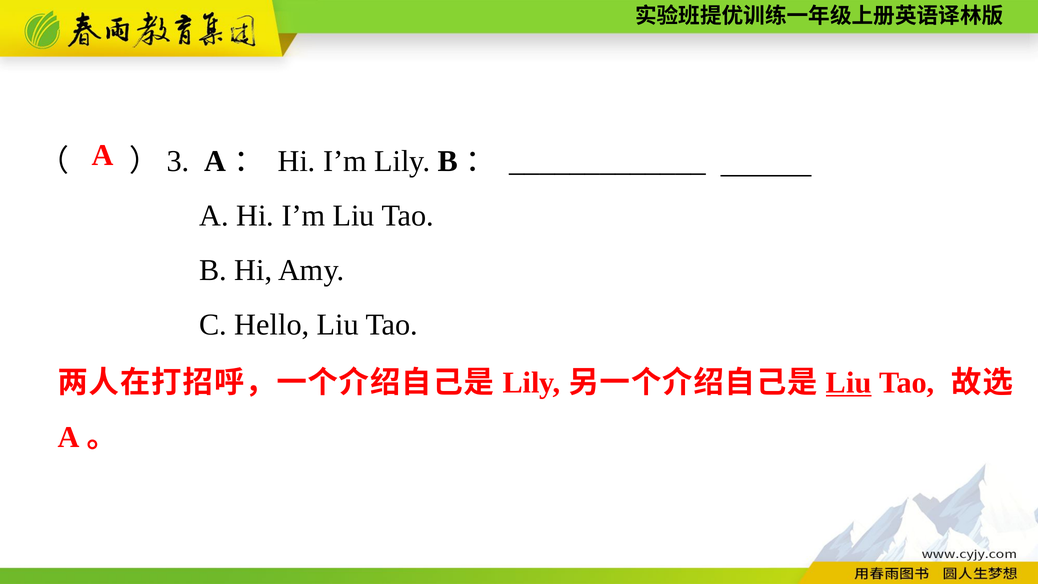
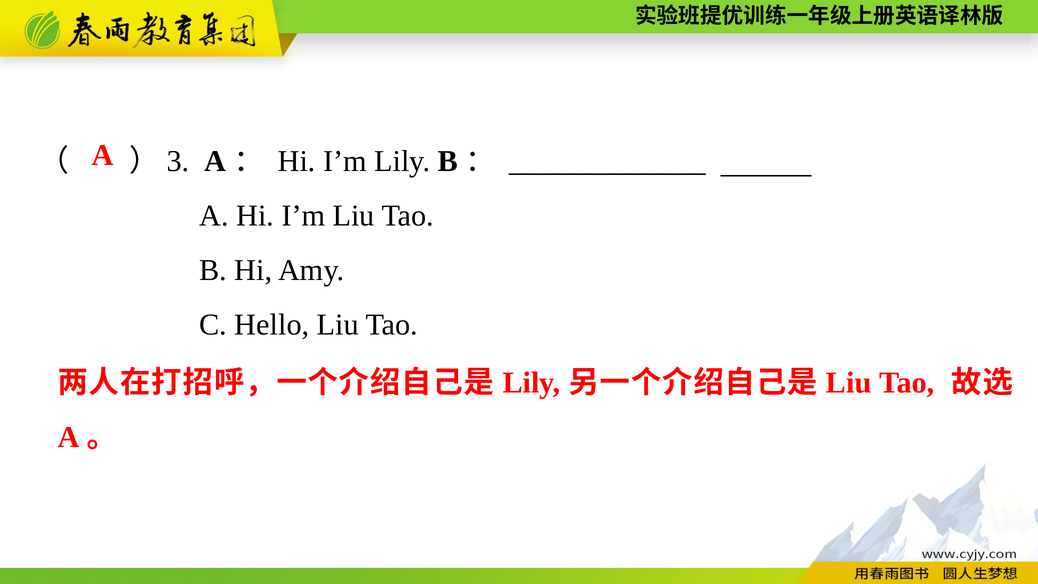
Liu underline: present -> none (849, 383)
